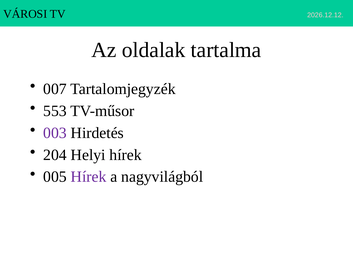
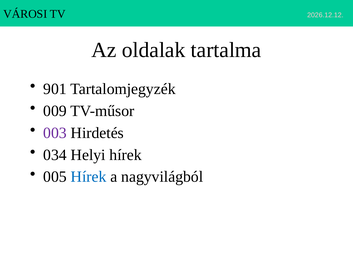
007: 007 -> 901 (55, 89)
553: 553 -> 009 (55, 111)
204: 204 -> 034 (55, 155)
Hírek colour: purple -> blue (89, 177)
